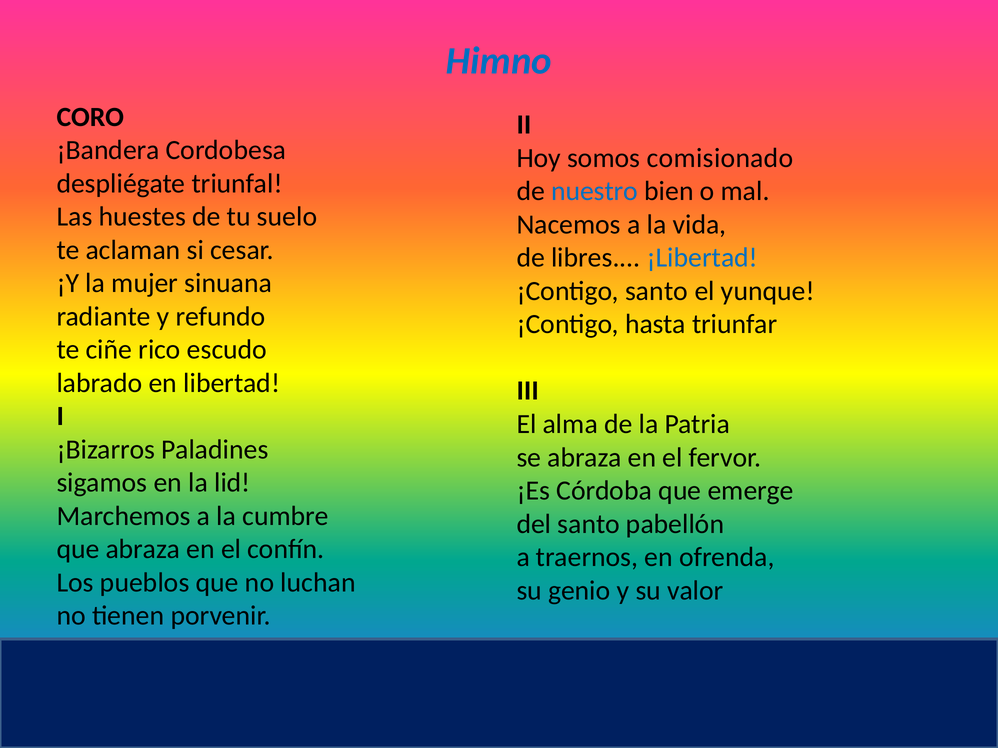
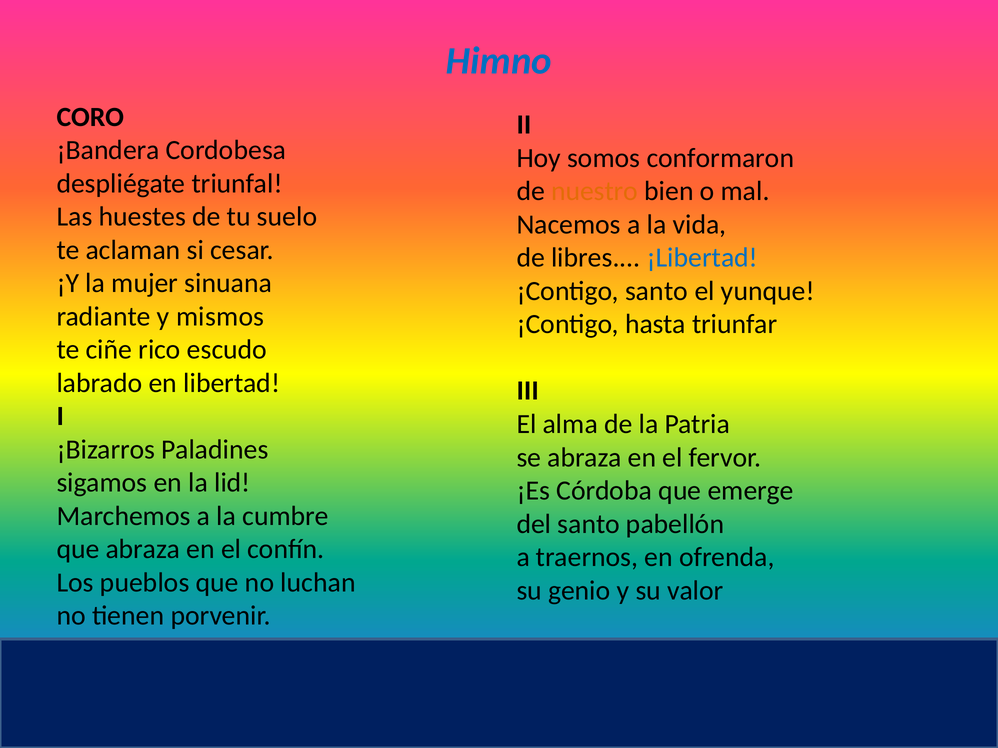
comisionado: comisionado -> conformaron (720, 158)
nuestro colour: blue -> orange (595, 191)
refundo: refundo -> mismos (220, 317)
